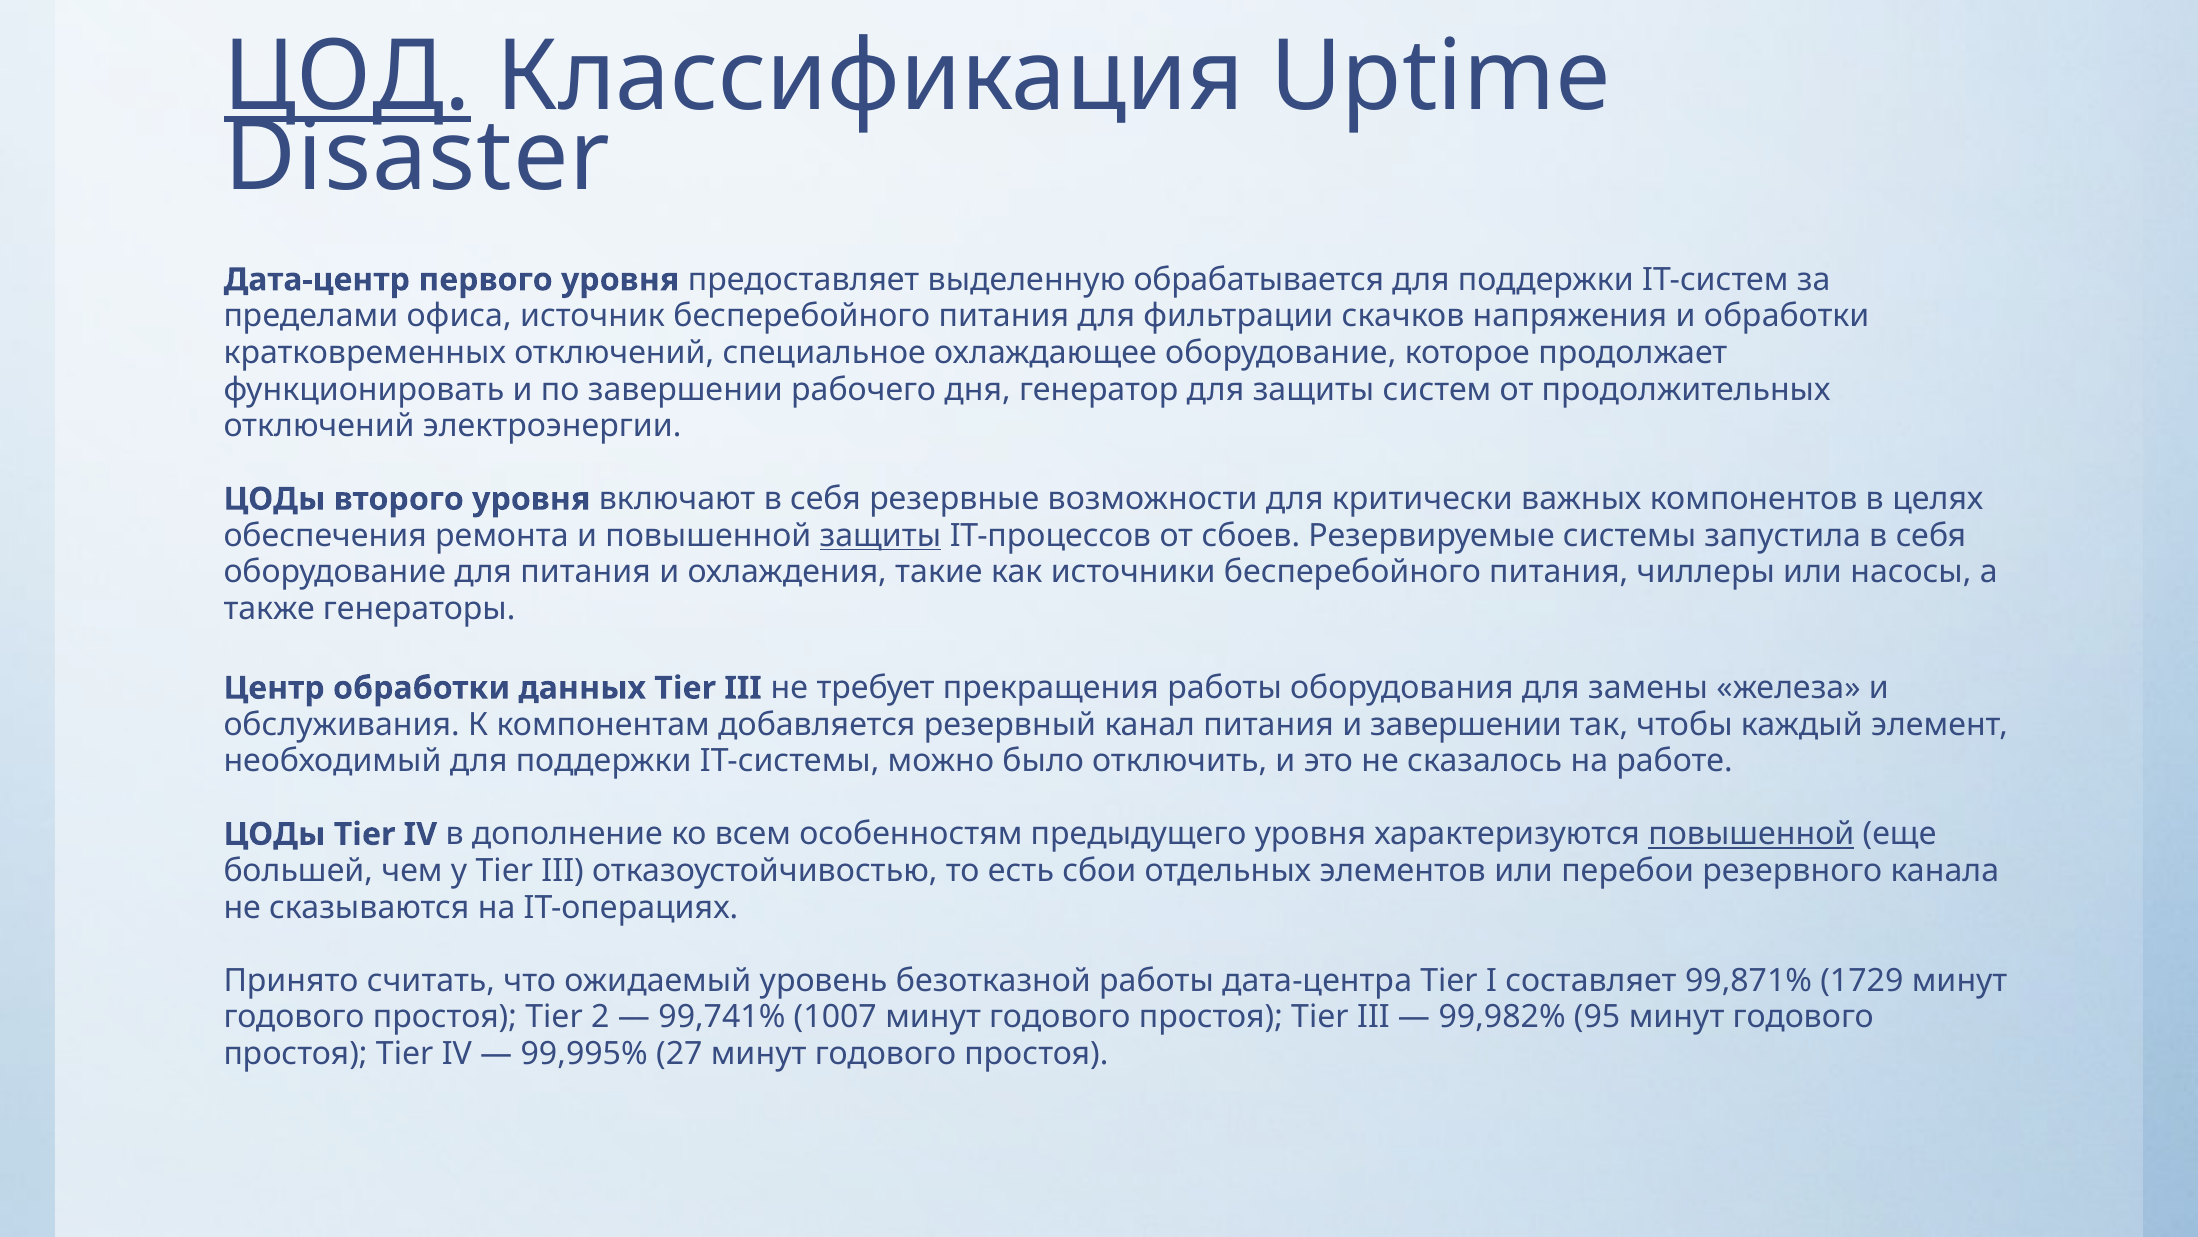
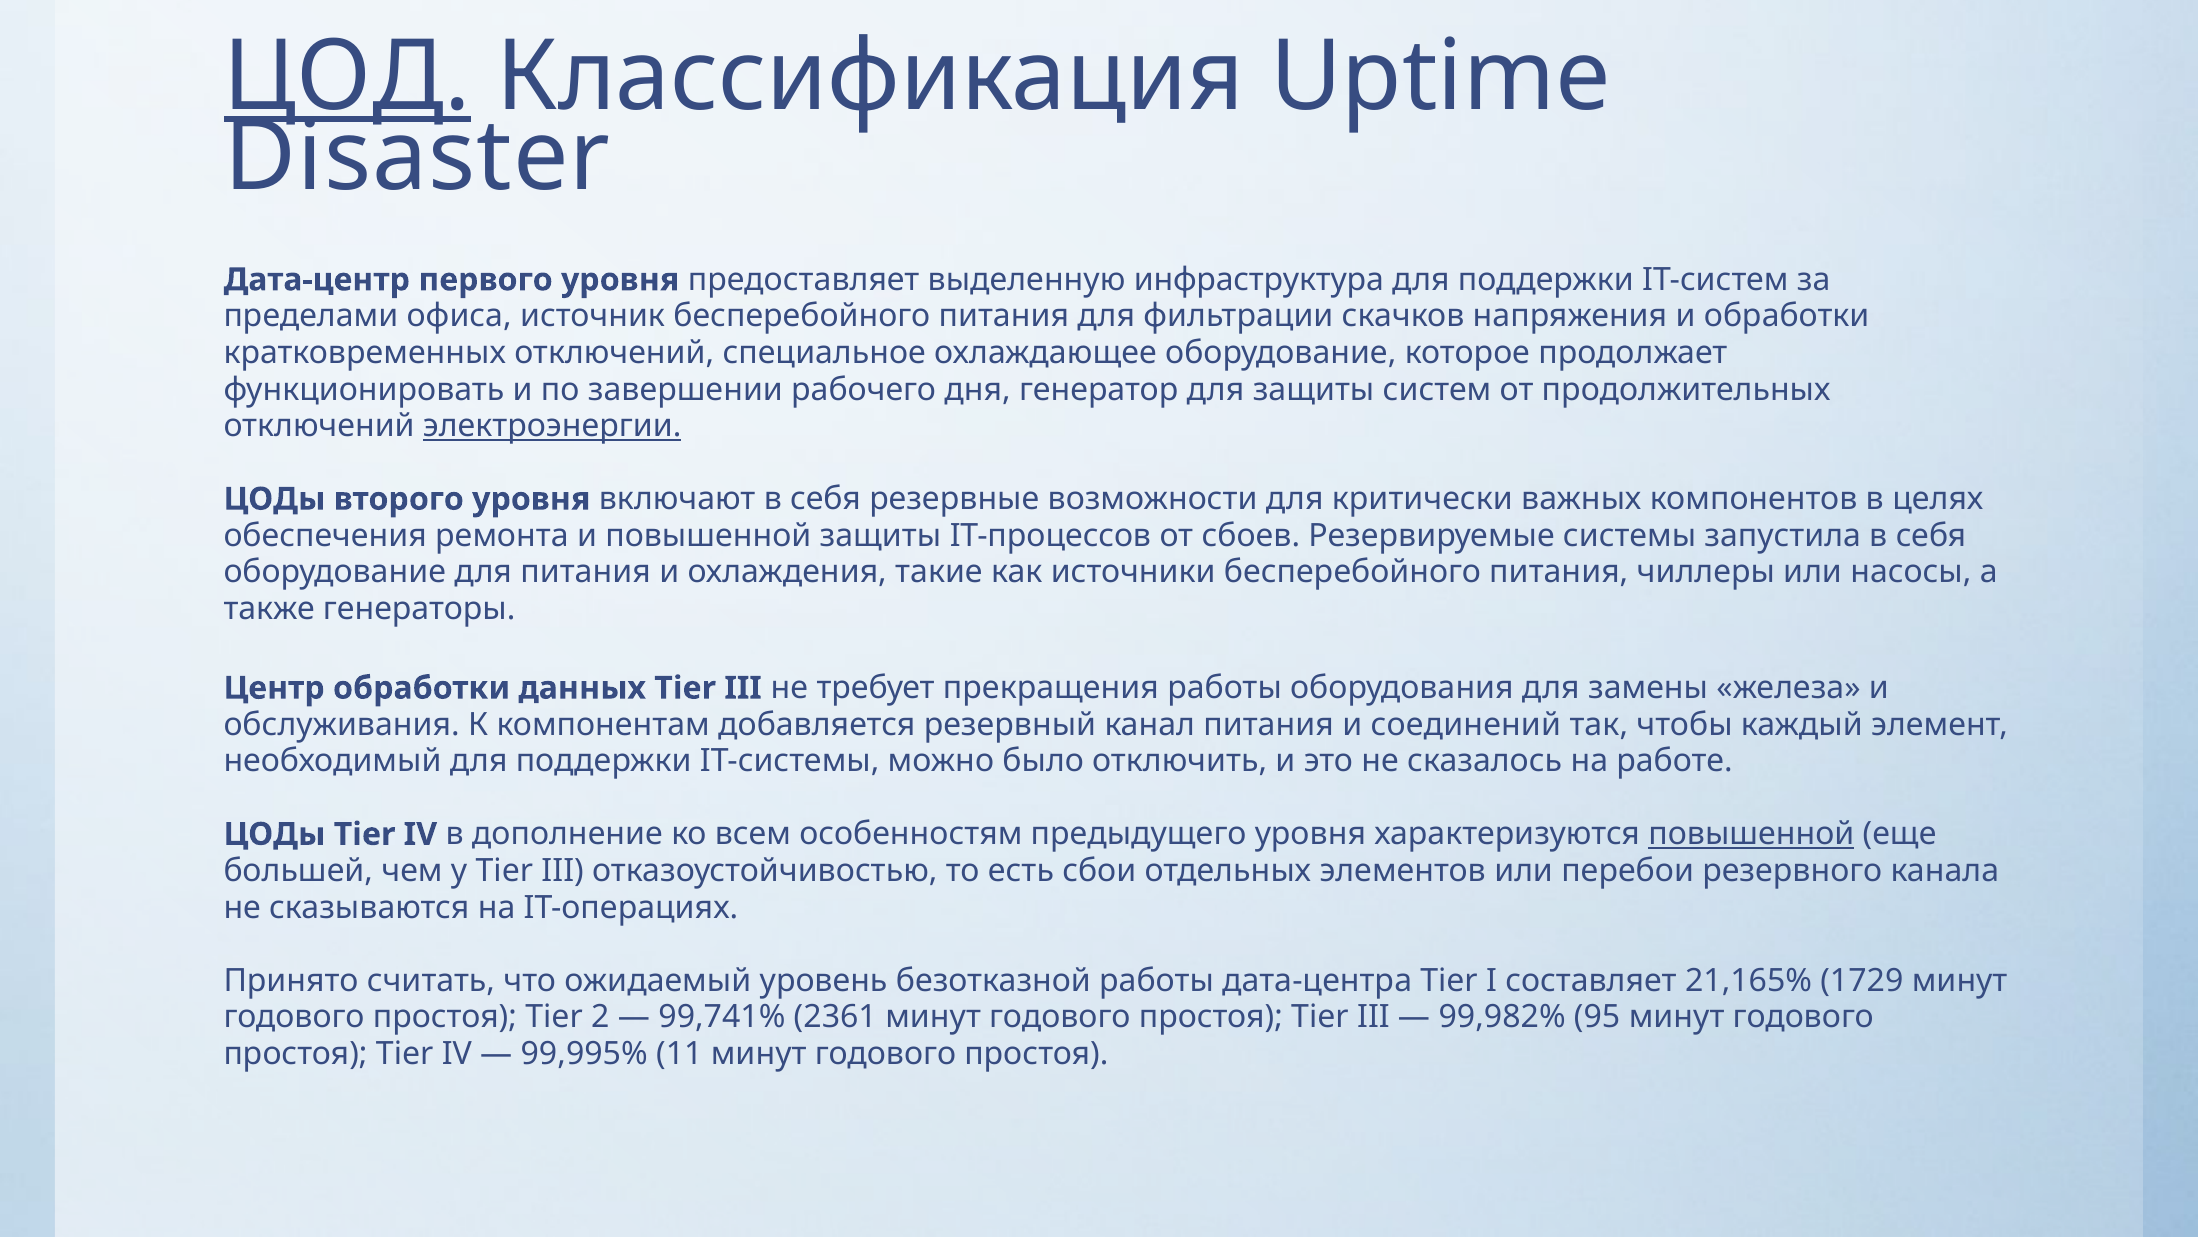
обрабатывается: обрабатывается -> инфраструктура (1259, 280)
электроэнергии underline: none -> present (552, 426)
защиты underline: present -> none (880, 536)
и завершении: завершении -> соединений (1466, 724)
99,871%: 99,871% -> 21,165% (1749, 980)
1007: 1007 -> 2361 (835, 1017)
27: 27 -> 11 (679, 1053)
